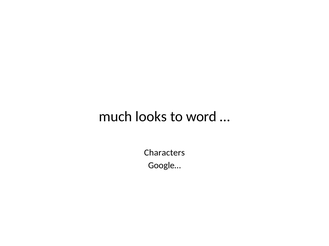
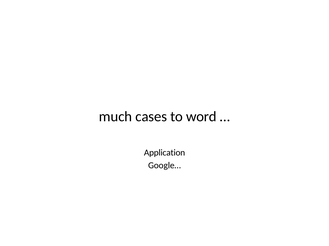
looks: looks -> cases (151, 117)
Characters: Characters -> Application (165, 153)
